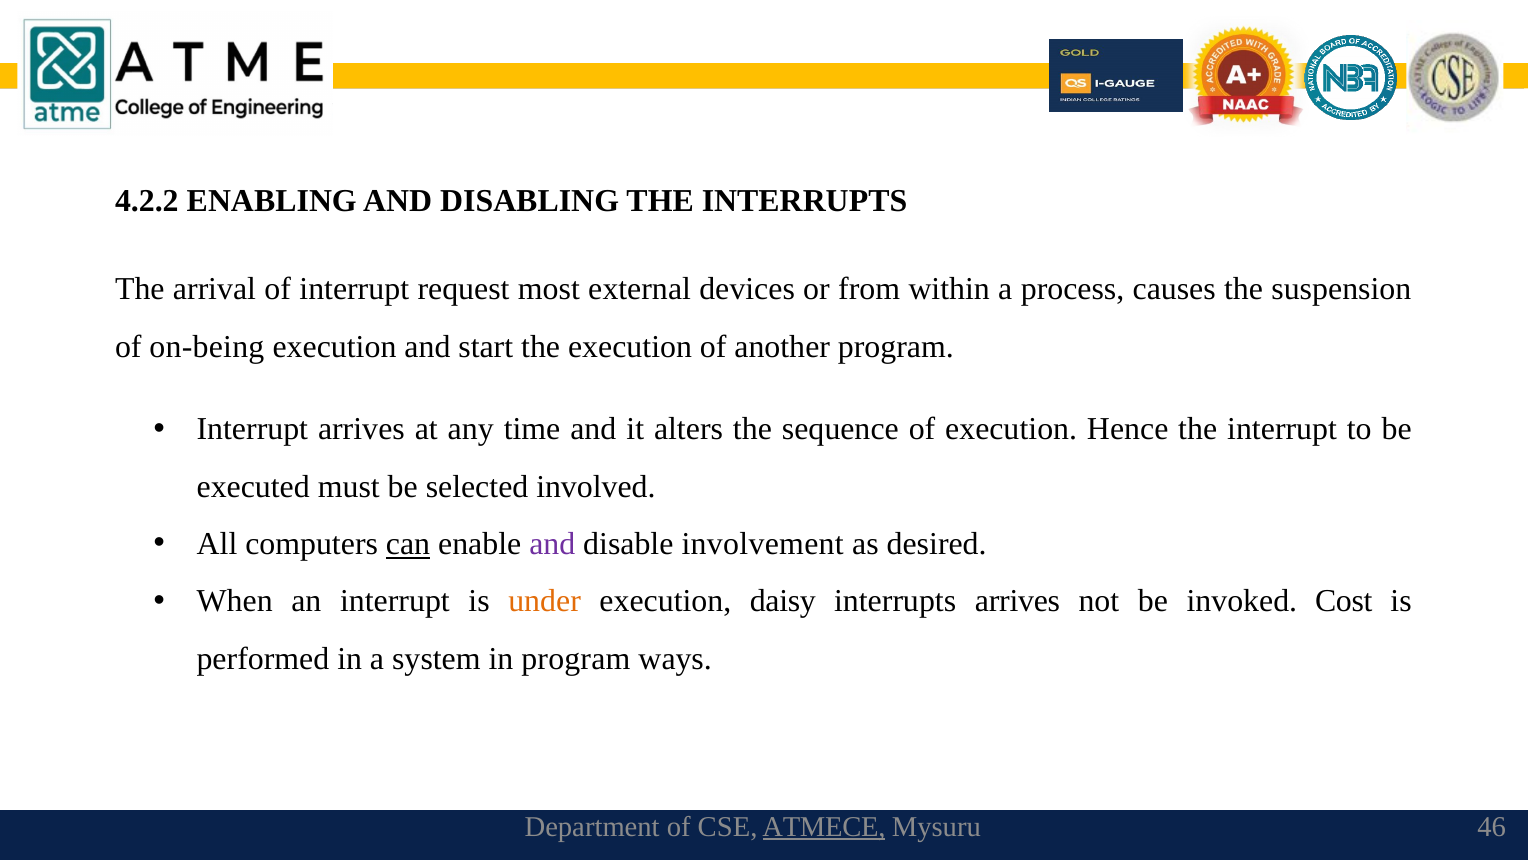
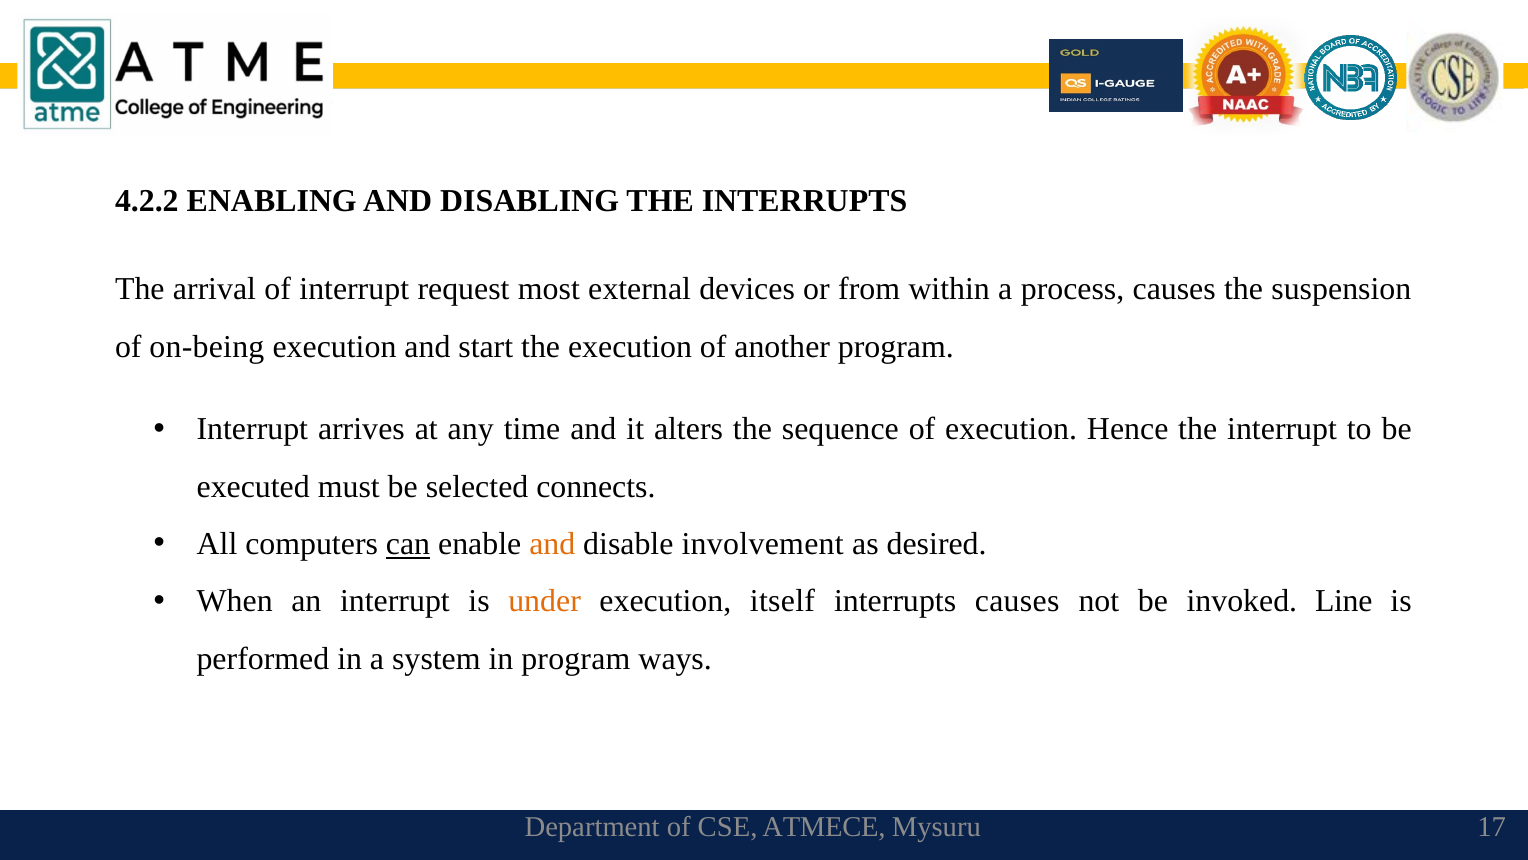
involved: involved -> connects (596, 487)
and colour: purple -> orange (552, 544)
daisy: daisy -> itself (783, 601)
interrupts arrives: arrives -> causes (1017, 601)
Cost: Cost -> Line (1344, 601)
ATMECE underline: present -> none (824, 826)
46: 46 -> 17 (1492, 827)
